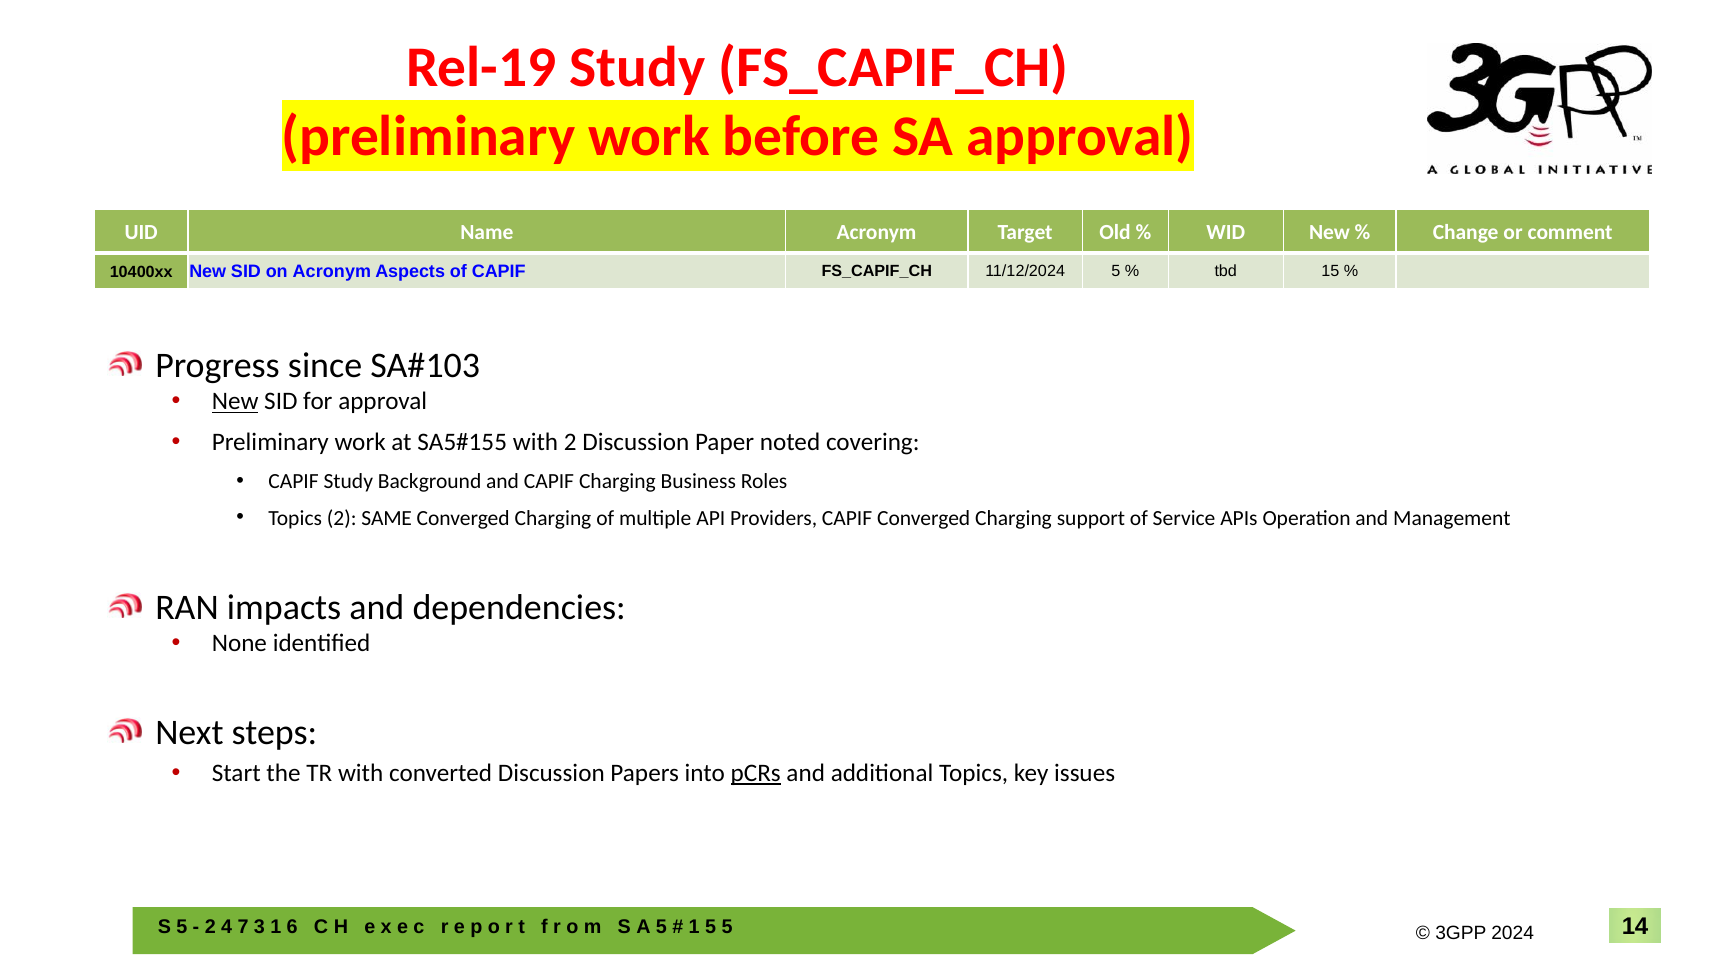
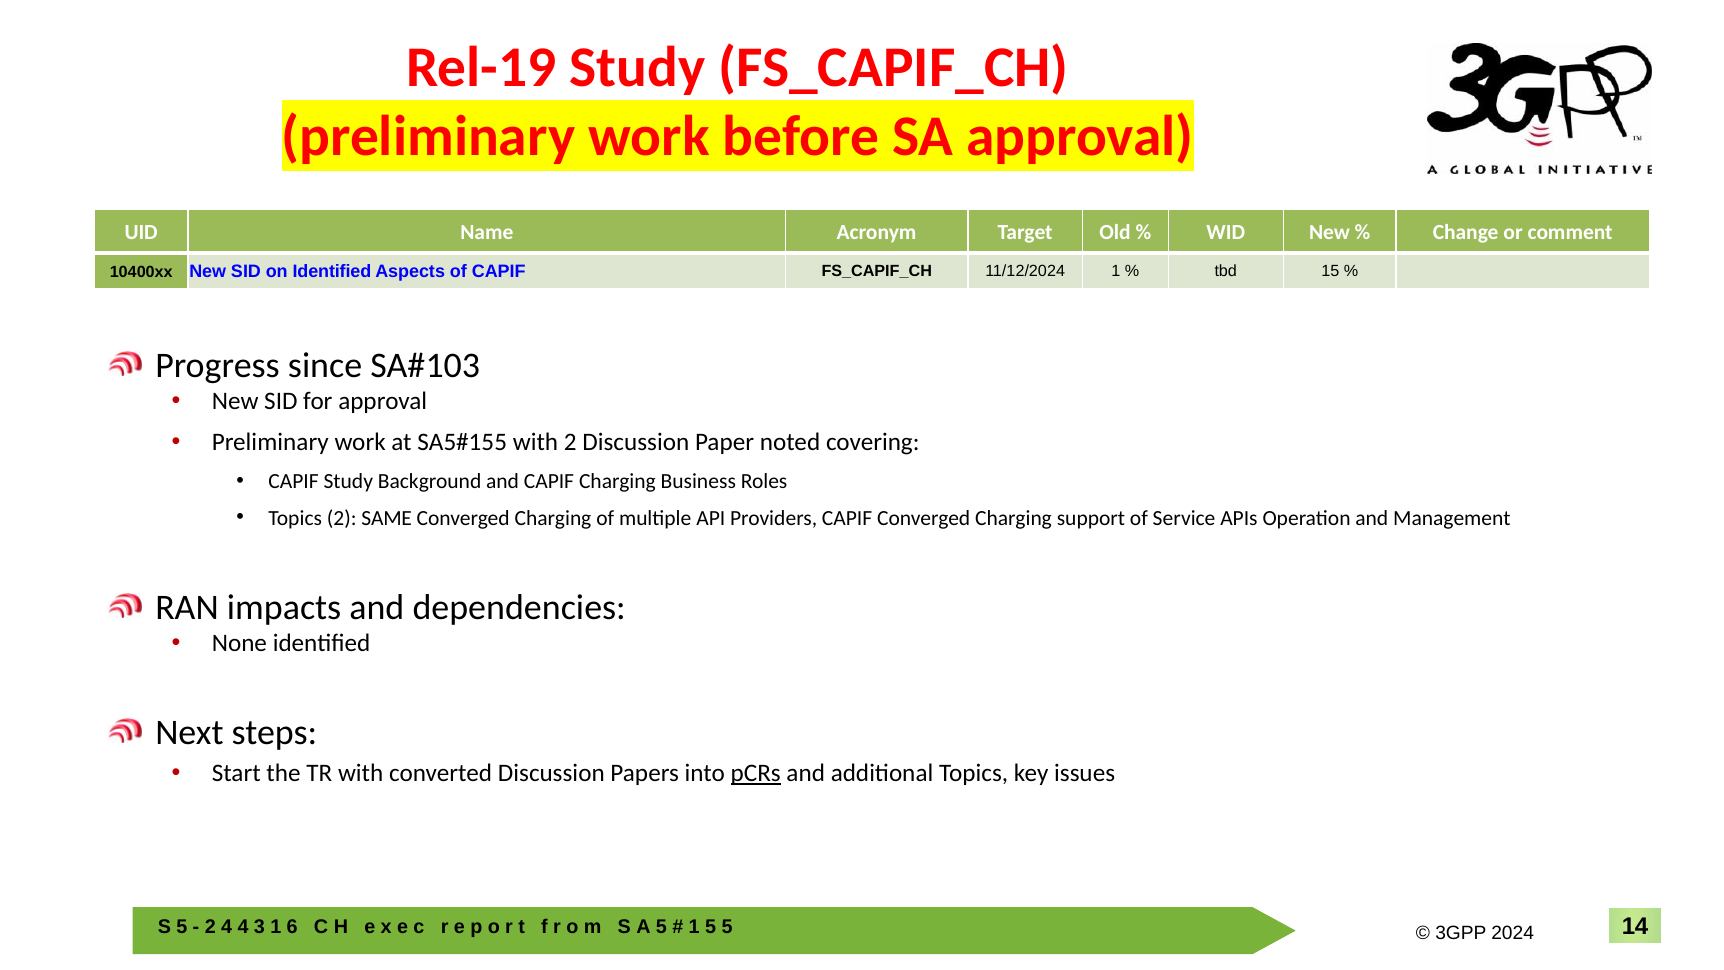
on Acronym: Acronym -> Identified (332, 271)
11/12/2024 5: 5 -> 1 (1116, 271)
New underline: present -> none (235, 402)
7: 7 -> 4 (243, 926)
